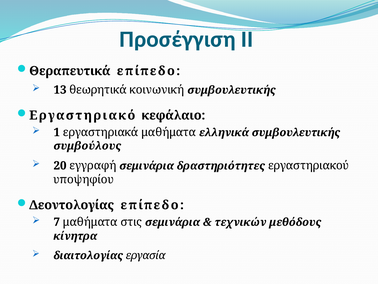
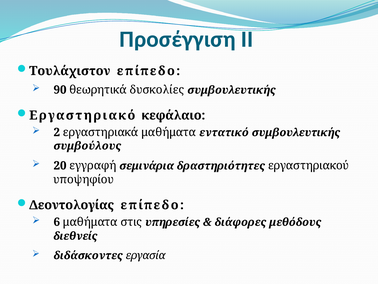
Θεραπευτικά: Θεραπευτικά -> Τουλάχιστον (70, 71)
13: 13 -> 90 (60, 90)
κοινωνική: κοινωνική -> δυσκολίες (157, 90)
1: 1 -> 2 (57, 132)
ελληνικά: ελληνικά -> εντατικό (224, 132)
7: 7 -> 6 (57, 222)
στις σεμινάρια: σεμινάρια -> υπηρεσίες (173, 222)
τεχνικών: τεχνικών -> διάφορες (240, 222)
κίνητρα: κίνητρα -> διεθνείς (75, 236)
διαιτολογίας: διαιτολογίας -> διδάσκοντες (88, 255)
